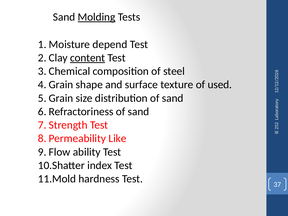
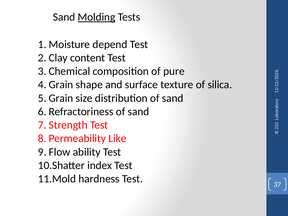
content underline: present -> none (88, 58)
steel: steel -> pure (174, 71)
used: used -> silica (220, 85)
